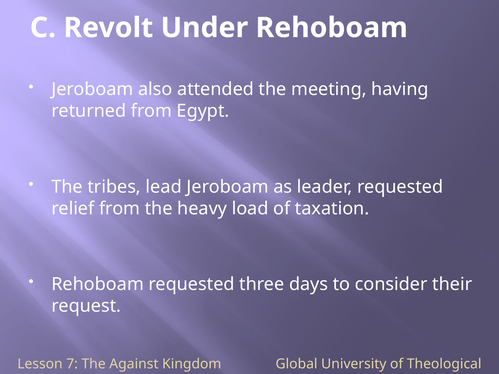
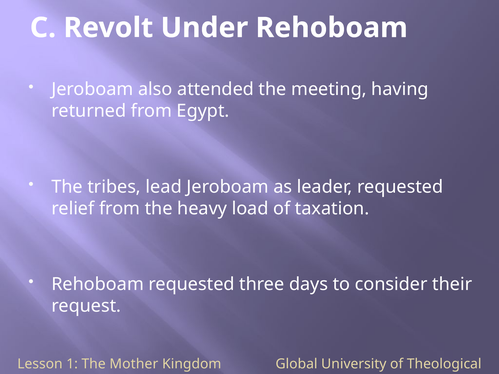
7: 7 -> 1 (72, 364)
Against: Against -> Mother (134, 364)
